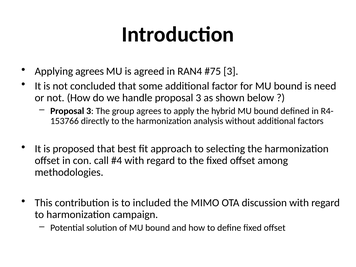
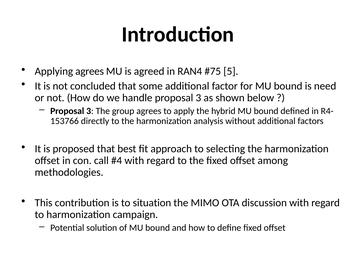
3: 3 -> 5 (231, 71)
included: included -> situation (152, 203)
